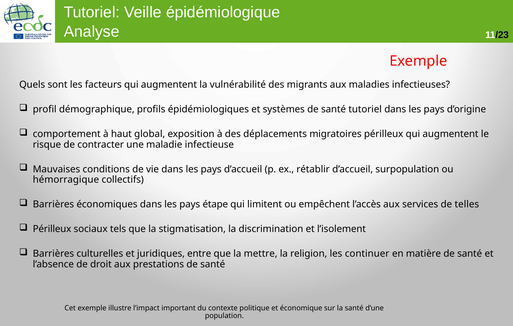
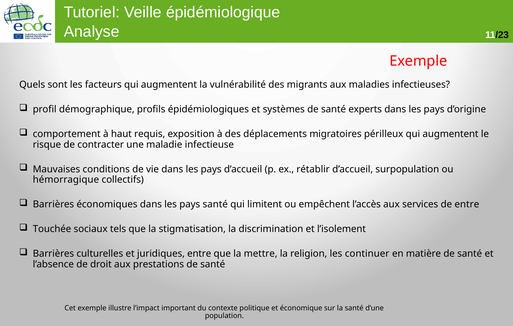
santé tutoriel: tutoriel -> experts (365, 109)
global: global -> requis (150, 134)
pays étape: étape -> santé (215, 204)
de telles: telles -> entre (467, 204)
Périlleux: Périlleux -> Touchée (52, 229)
